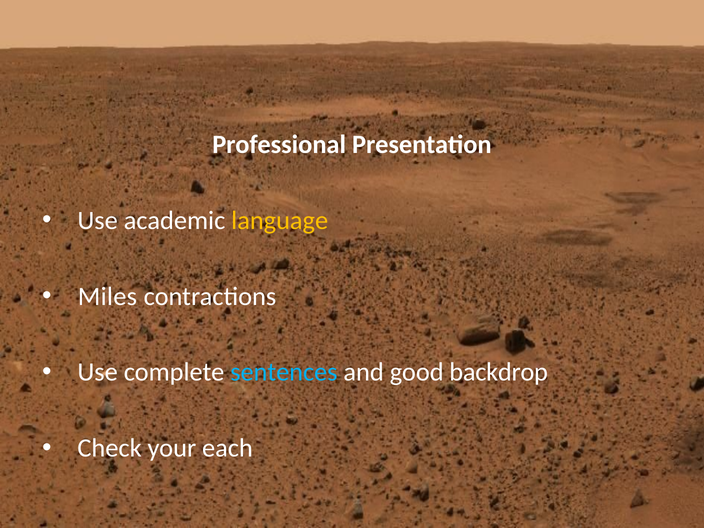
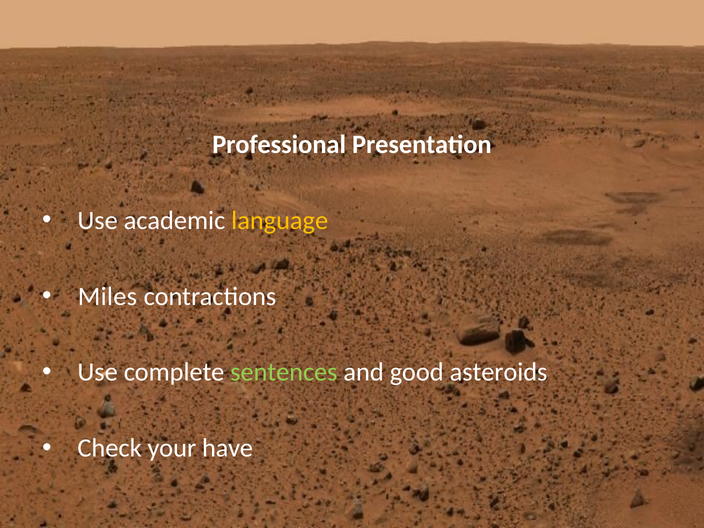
sentences colour: light blue -> light green (284, 372)
backdrop: backdrop -> asteroids (499, 372)
each: each -> have (228, 448)
